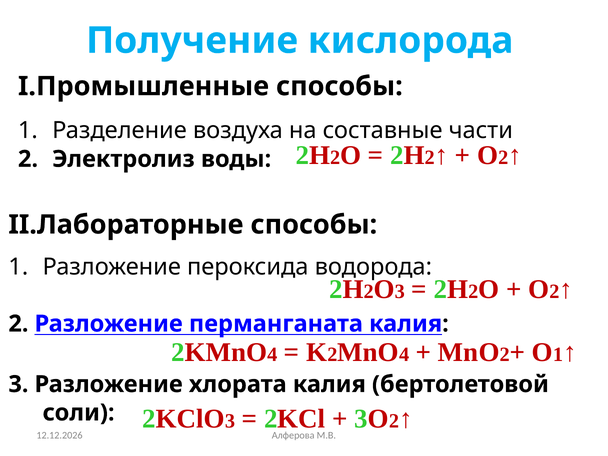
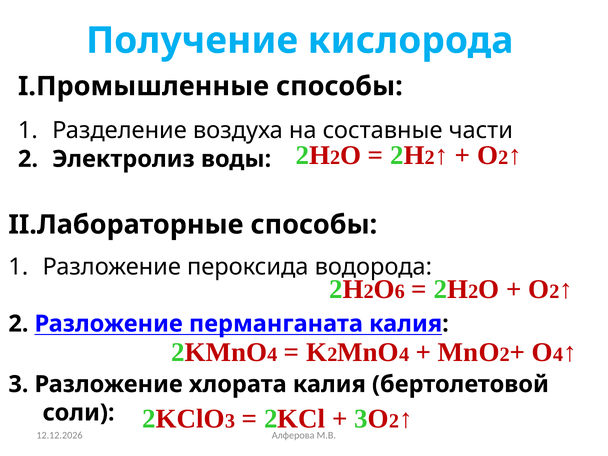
3: 3 -> 6 (400, 292)
1: 1 -> 4 (558, 355)
